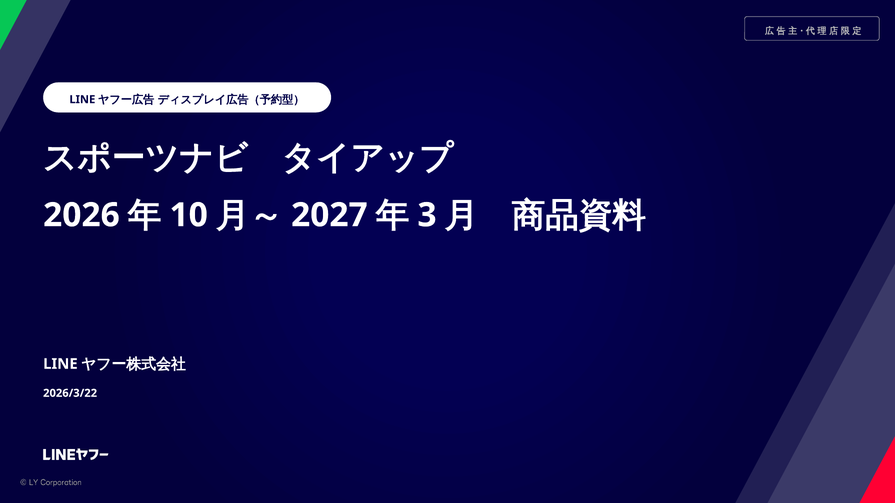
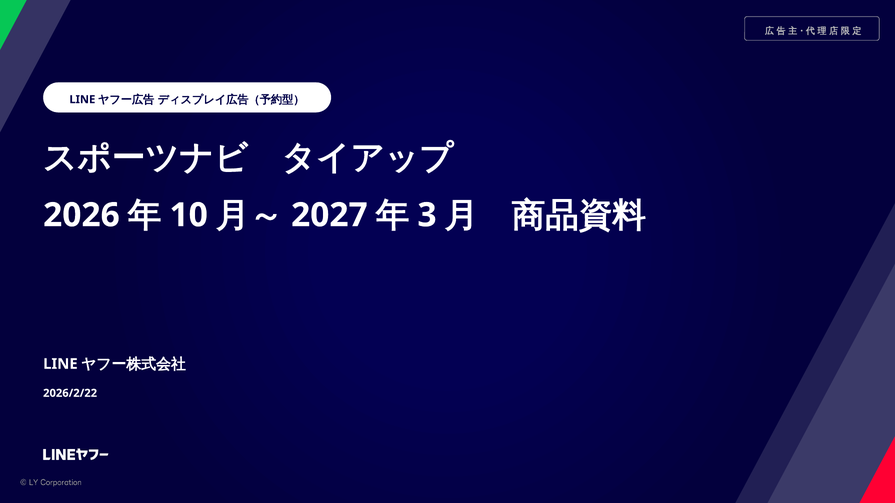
2026/3/22: 2026/3/22 -> 2026/2/22 (70, 393)
